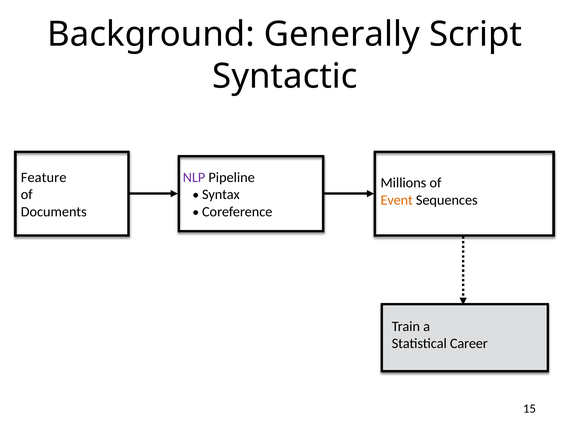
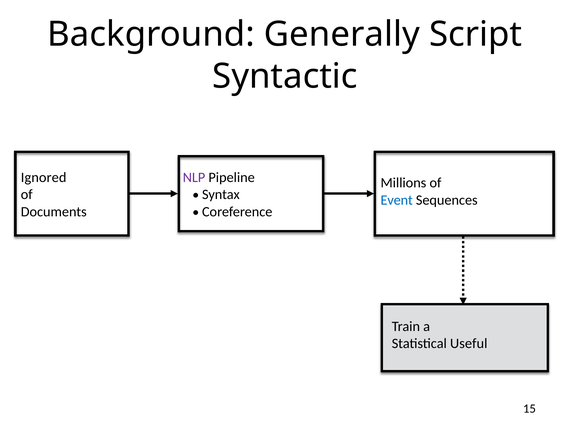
Feature: Feature -> Ignored (44, 177)
Event colour: orange -> blue (397, 200)
Career: Career -> Useful (469, 343)
